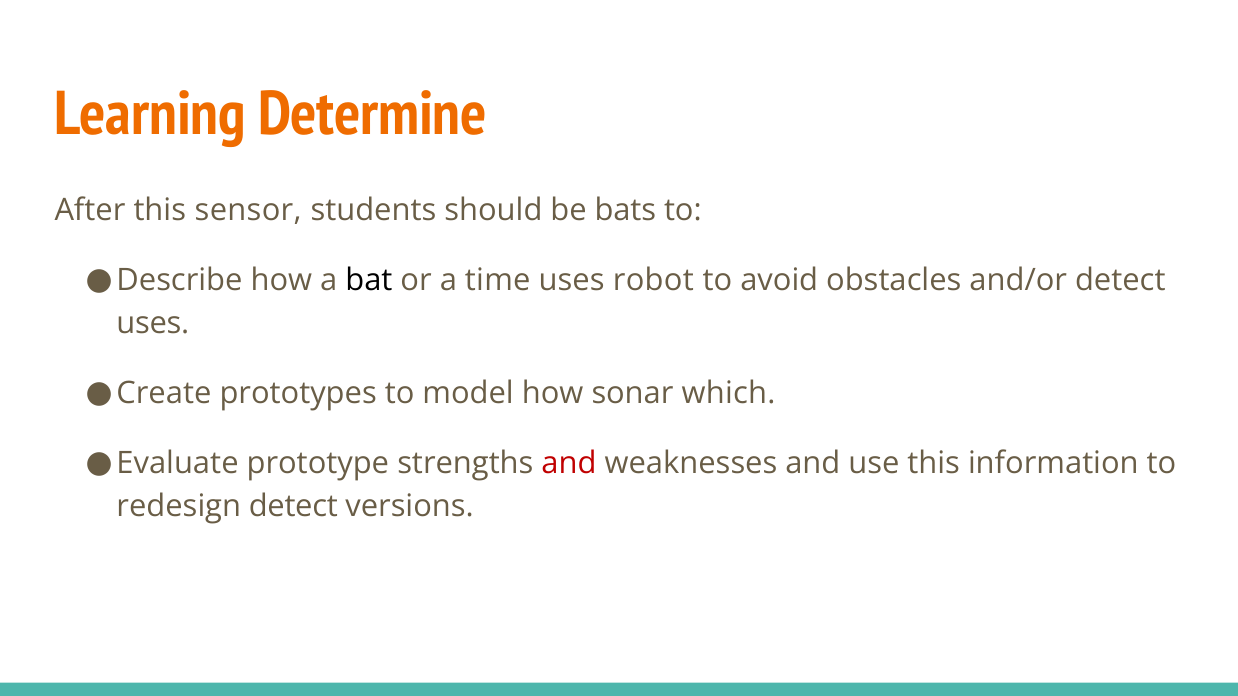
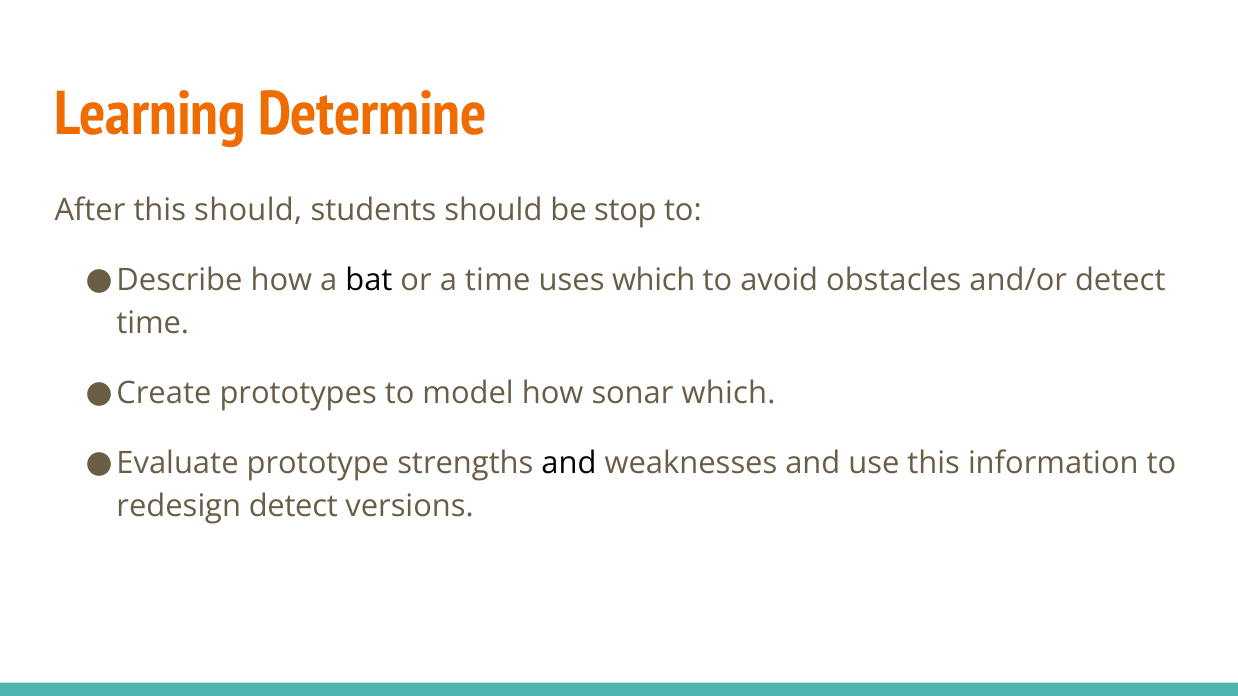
this sensor: sensor -> should (248, 210)
bats: bats -> stop (625, 210)
uses robot: robot -> which (654, 280)
uses: uses -> time (153, 323)
and colour: red -> black (569, 463)
